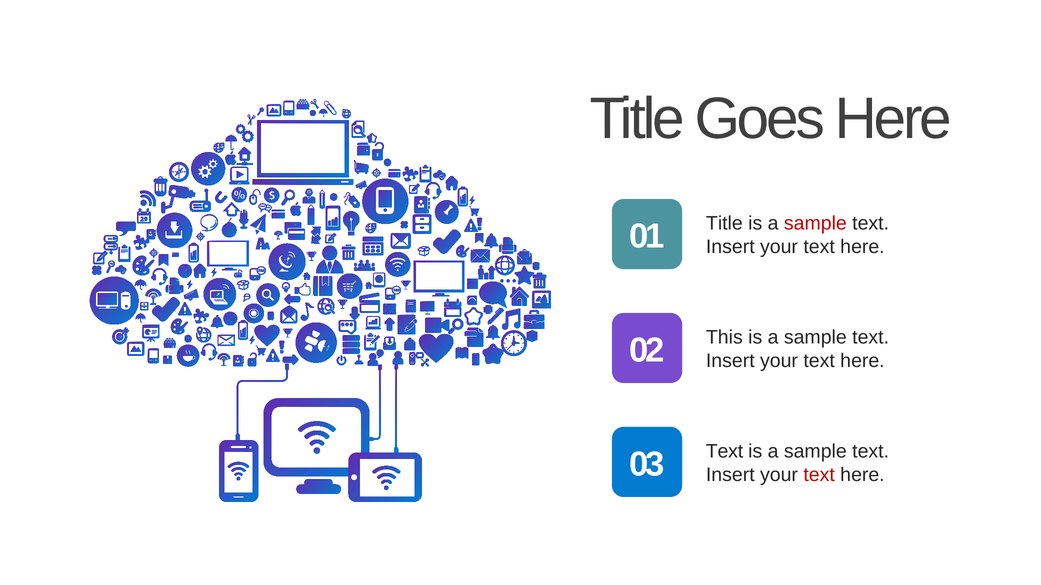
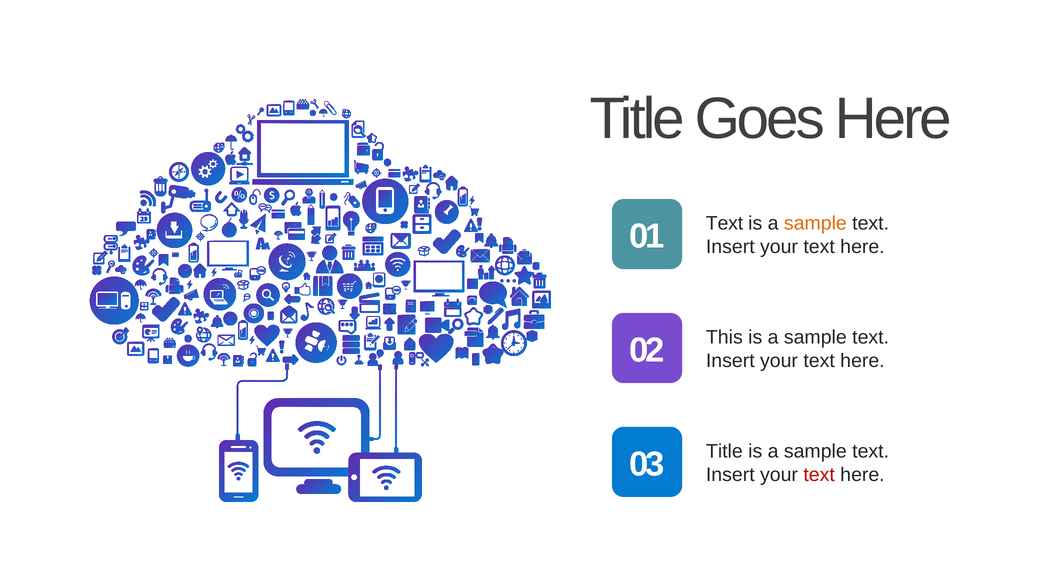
Title: Title -> Text (724, 224)
sample colour: red -> orange (815, 224)
Text: Text -> Title (724, 452)
